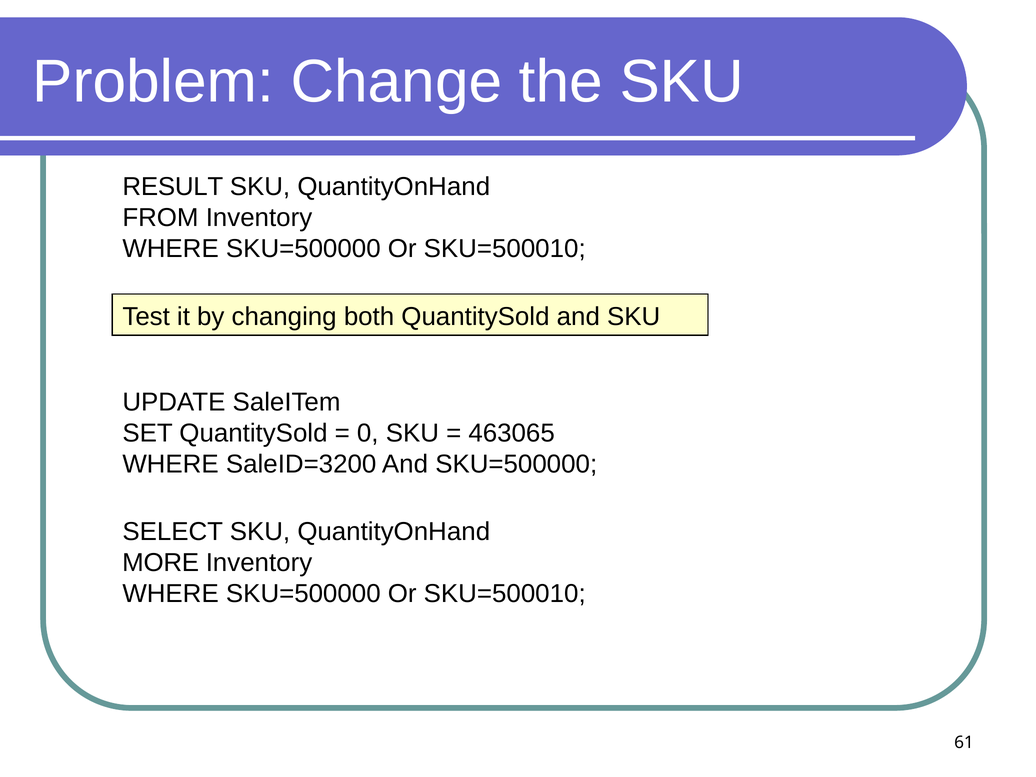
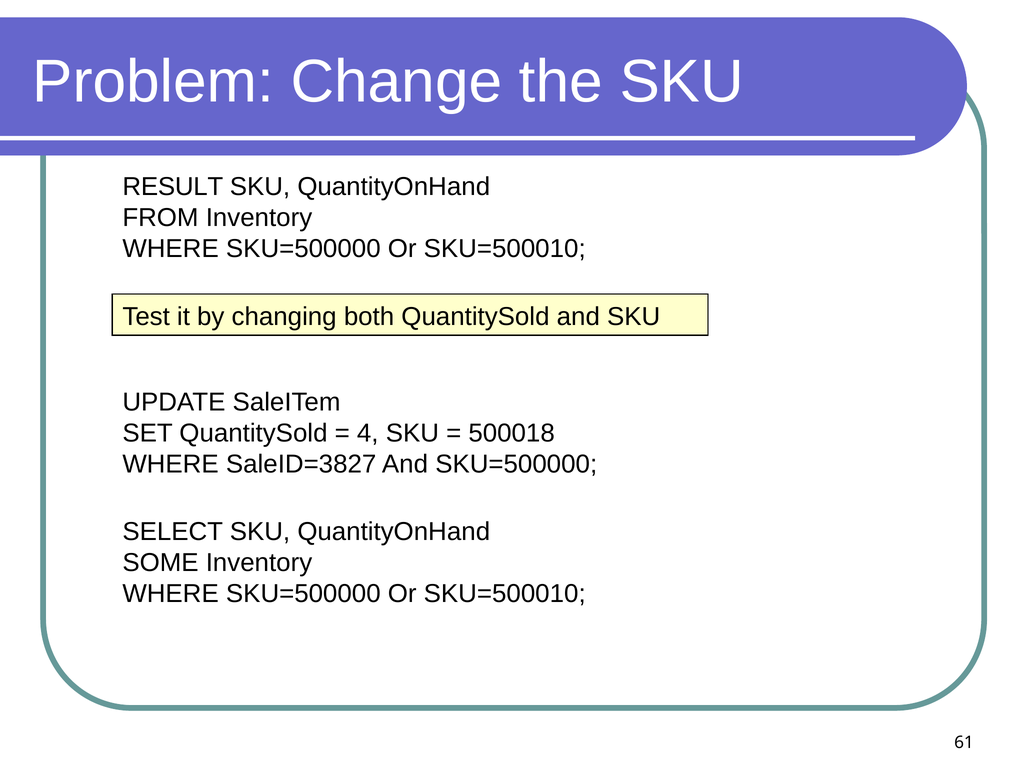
0: 0 -> 4 (368, 433)
463065: 463065 -> 500018 (512, 433)
SaleID=3200: SaleID=3200 -> SaleID=3827 (301, 464)
MORE: MORE -> SOME (161, 563)
